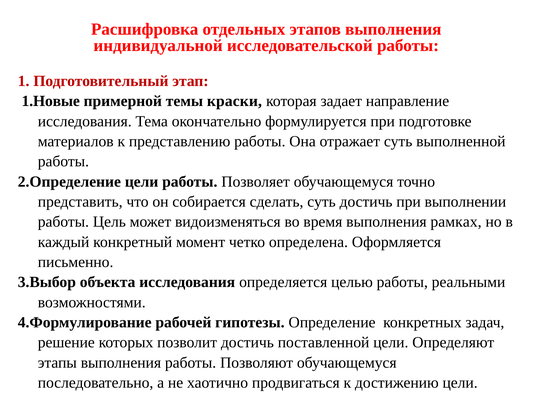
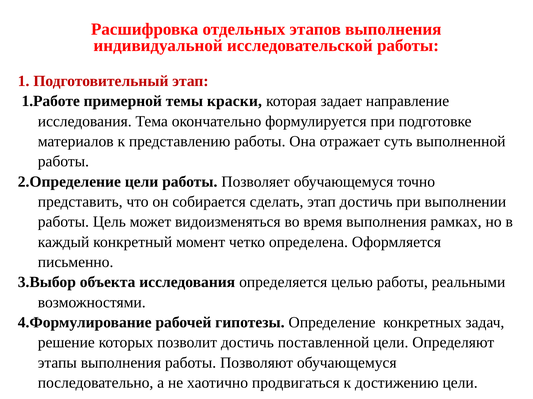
1.Новые: 1.Новые -> 1.Работе (51, 101)
сделать суть: суть -> этап (322, 202)
